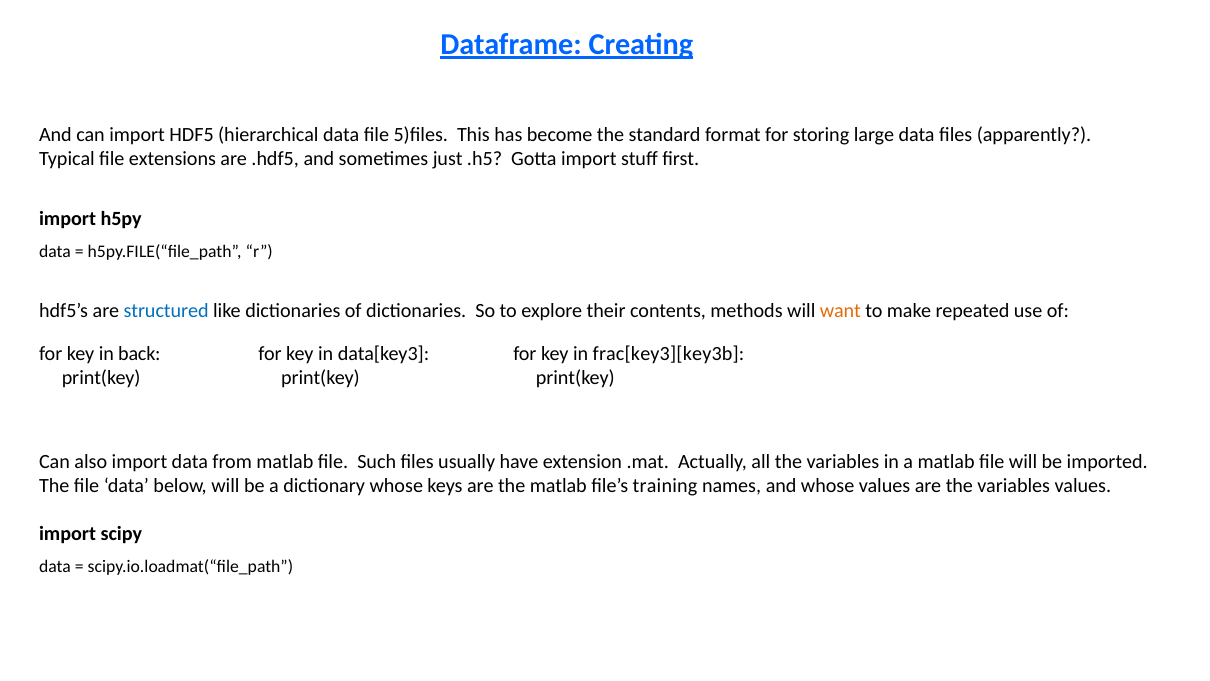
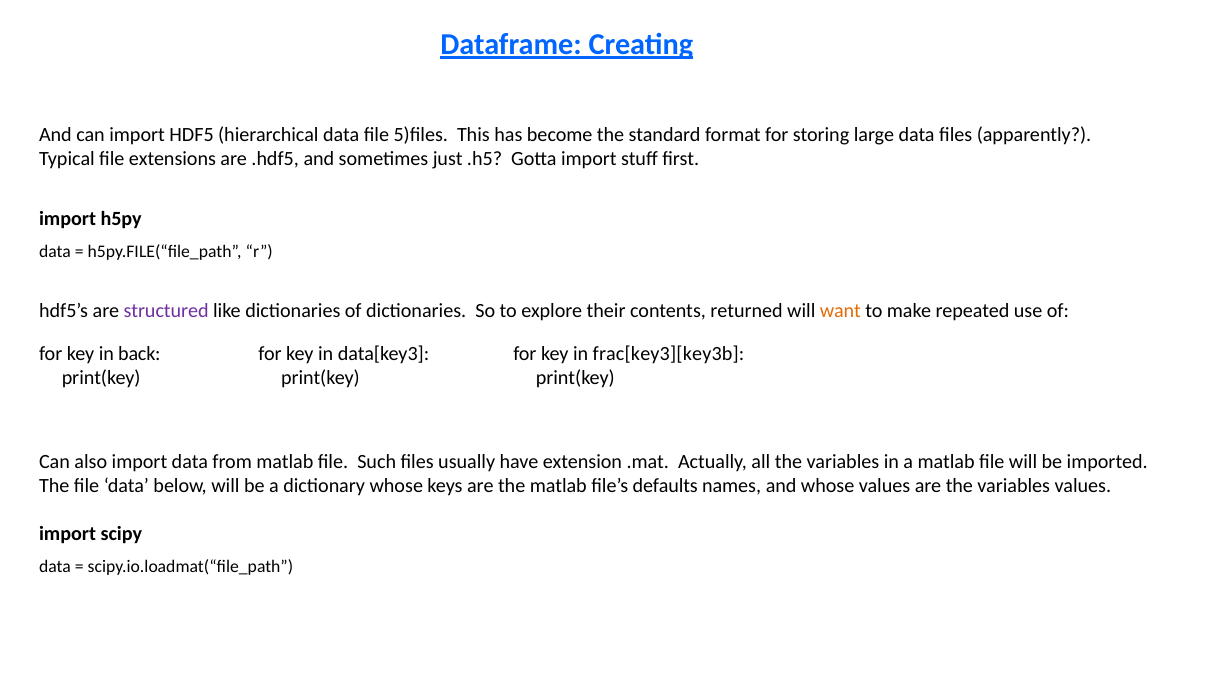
structured colour: blue -> purple (166, 311)
methods: methods -> returned (747, 311)
training: training -> defaults (665, 486)
